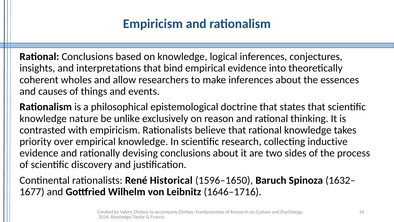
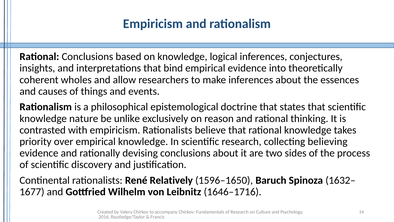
inductive: inductive -> believing (328, 141)
Historical: Historical -> Relatively (171, 180)
